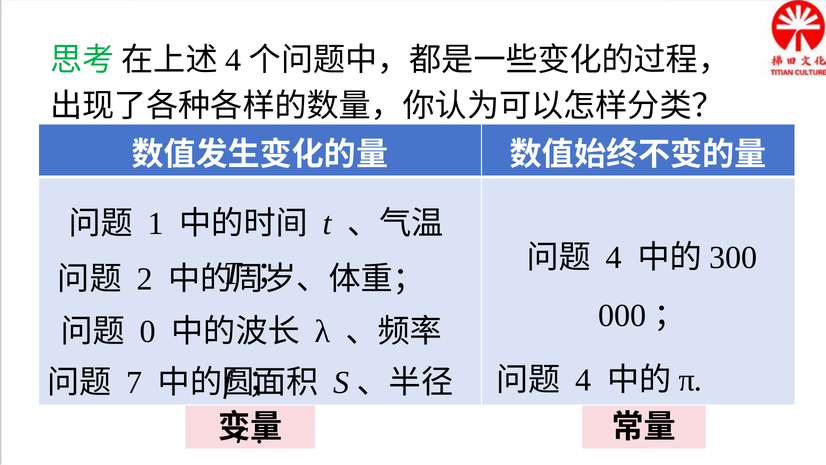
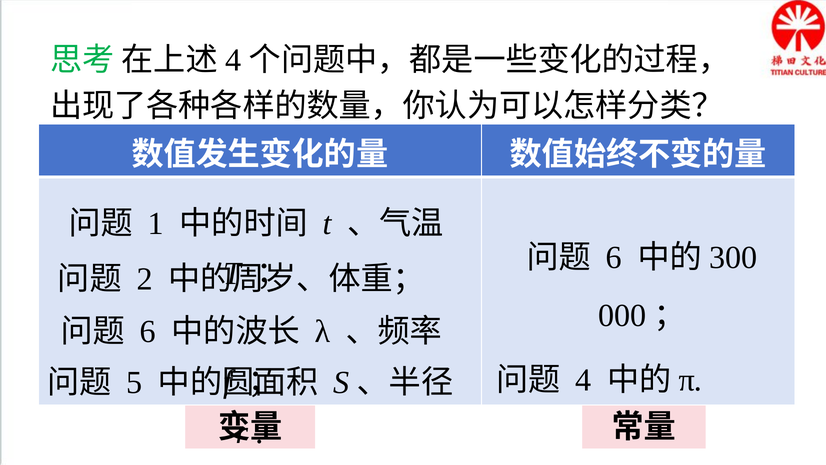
4: 4 -> 6 (614, 258)
0: 0 -> 6 (148, 331)
7: 7 -> 5 (134, 382)
